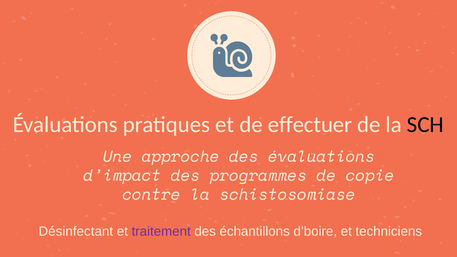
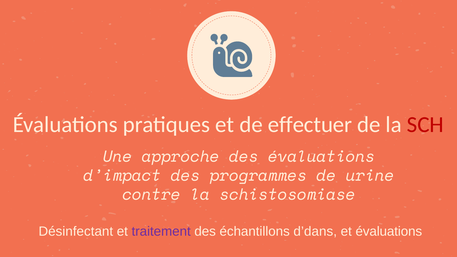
SCH colour: black -> red (425, 125)
copie: copie -> urine (370, 176)
d’boire: d’boire -> d’dans (315, 232)
et techniciens: techniciens -> évaluations (389, 232)
